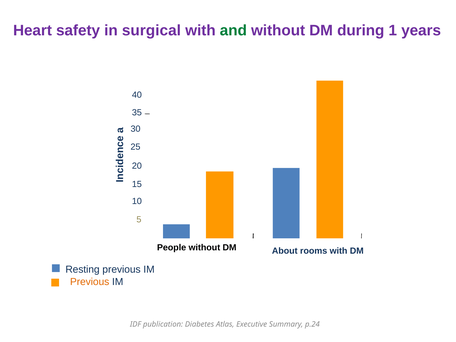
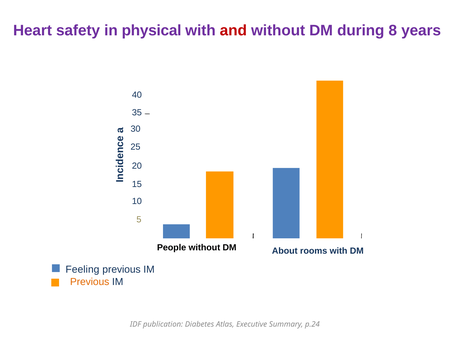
surgical: surgical -> physical (152, 31)
and colour: green -> red (233, 31)
1: 1 -> 8 (393, 31)
Resting: Resting -> Feeling (82, 270)
